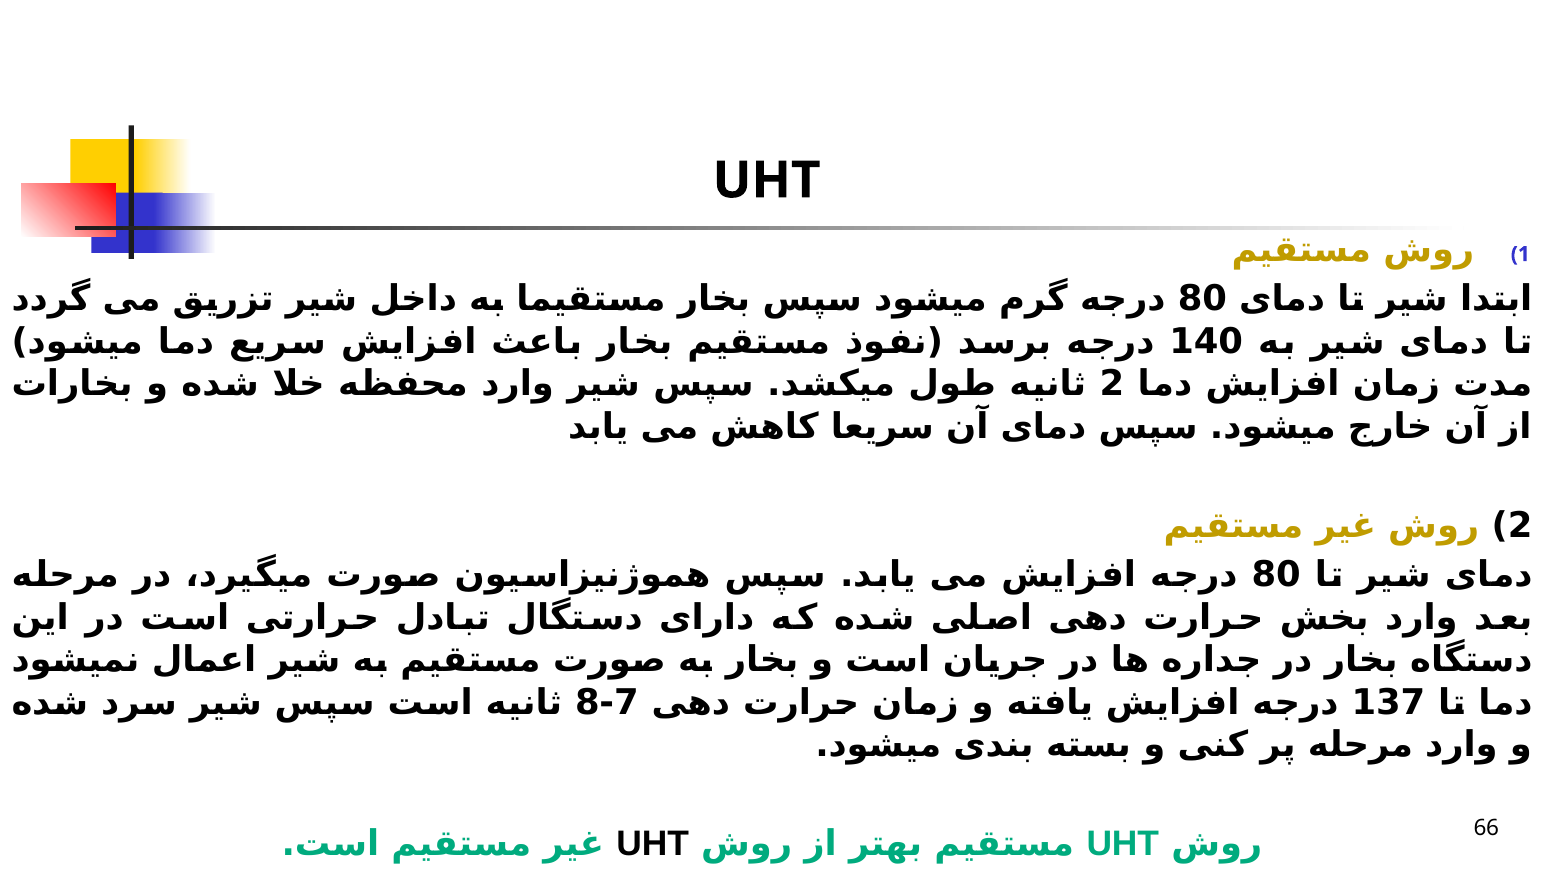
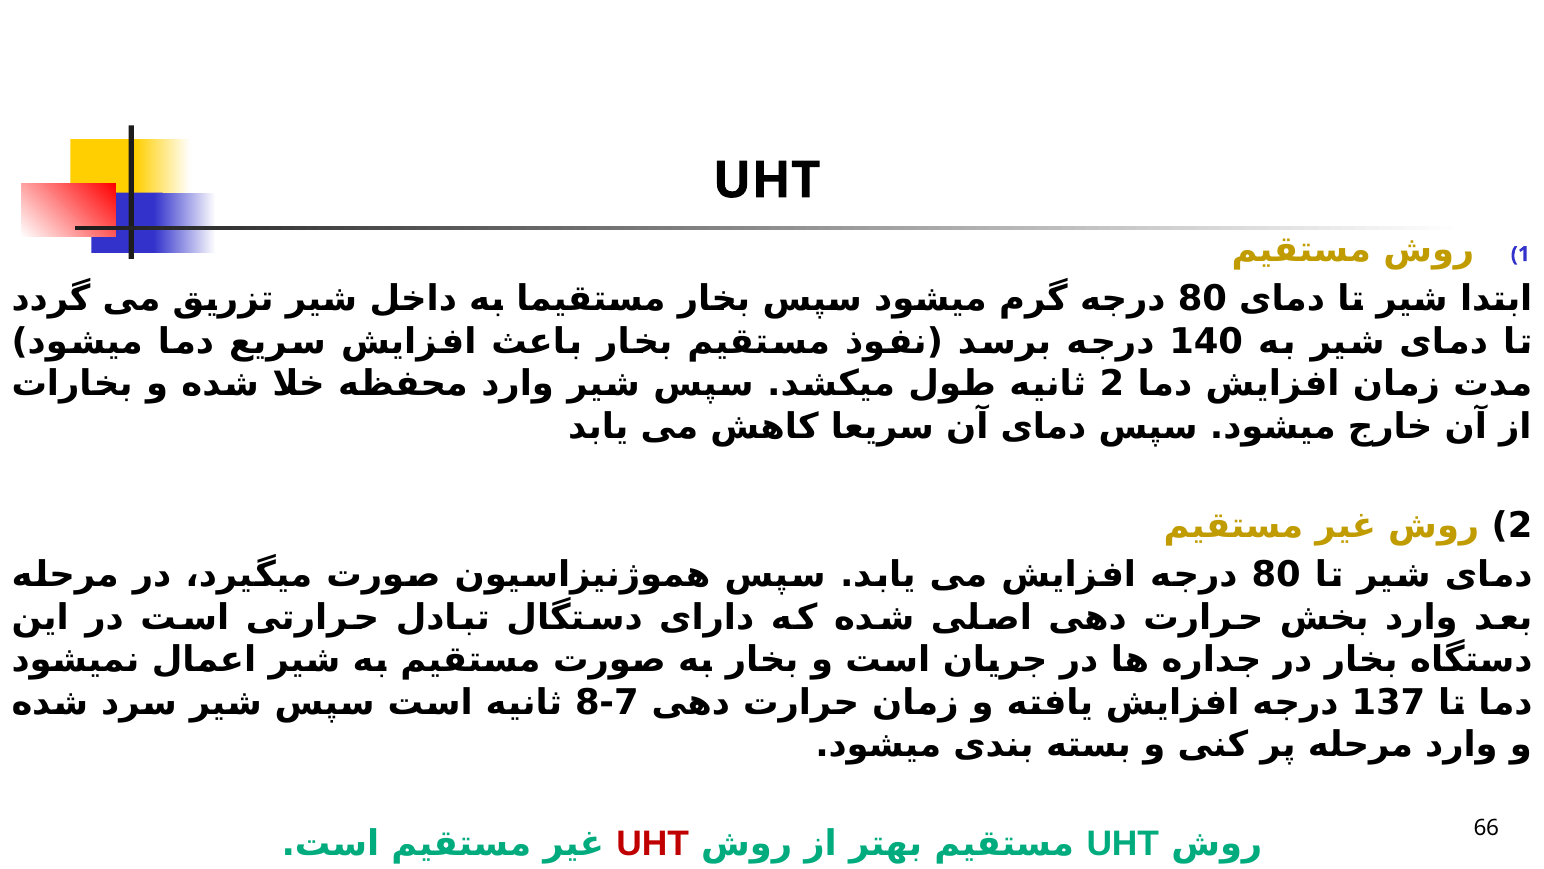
UHT colour: black -> red (653, 844)
